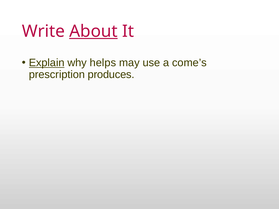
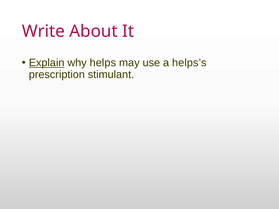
About underline: present -> none (93, 31)
come’s: come’s -> helps’s (189, 63)
produces: produces -> stimulant (111, 75)
